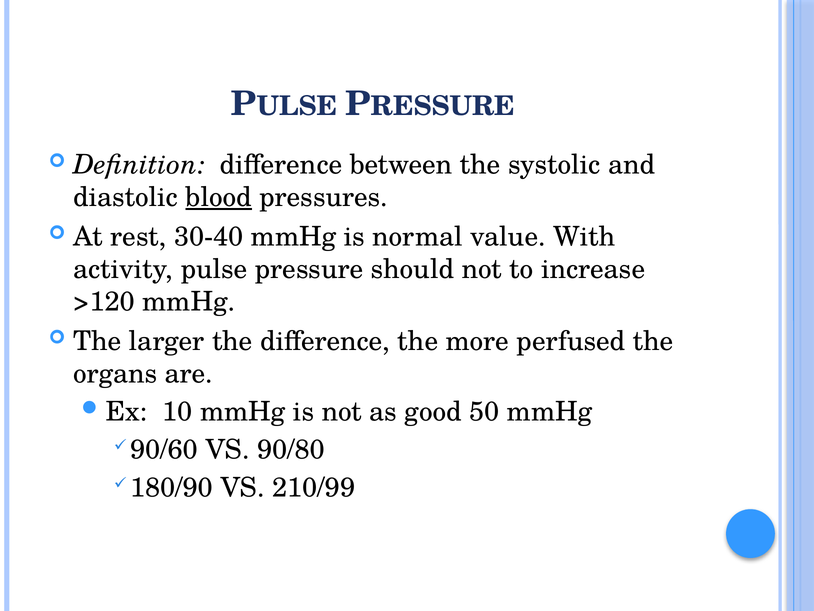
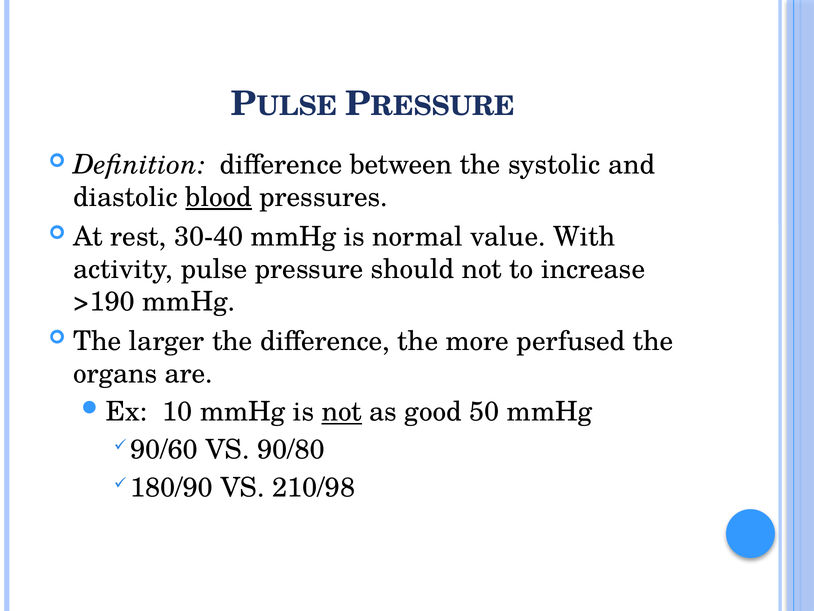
>120: >120 -> >190 (104, 302)
not underline: none -> present (342, 412)
210/99: 210/99 -> 210/98 (314, 488)
